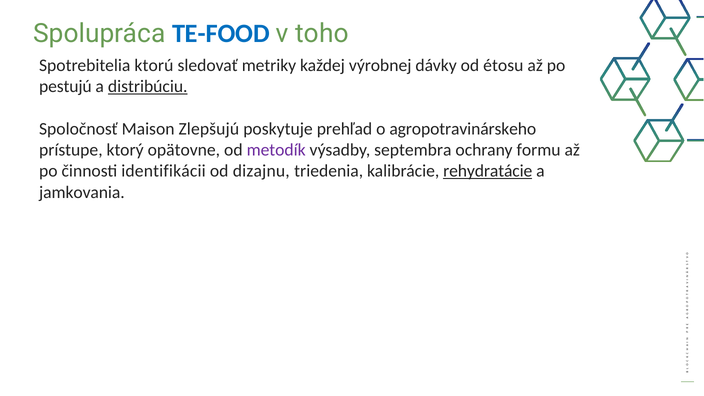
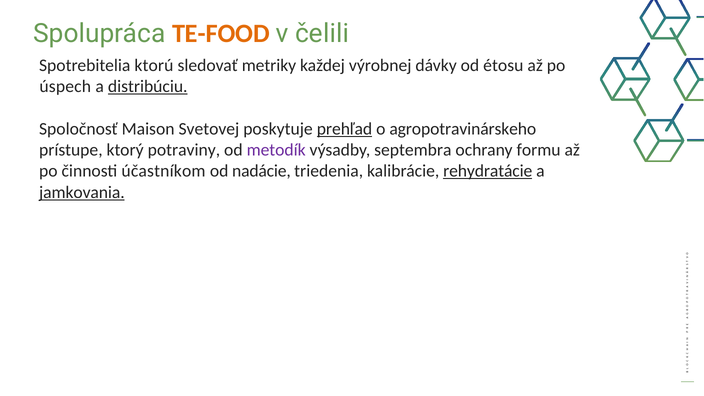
TE-FOOD colour: blue -> orange (221, 34)
toho: toho -> čelili (322, 34)
pestujú: pestujú -> úspech (65, 87)
Zlepšujú: Zlepšujú -> Svetovej (209, 129)
prehľad underline: none -> present (344, 129)
opätovne: opätovne -> potraviny (184, 150)
identifikácii: identifikácii -> účastníkom (163, 171)
dizajnu: dizajnu -> nadácie (261, 171)
jamkovania underline: none -> present (82, 192)
